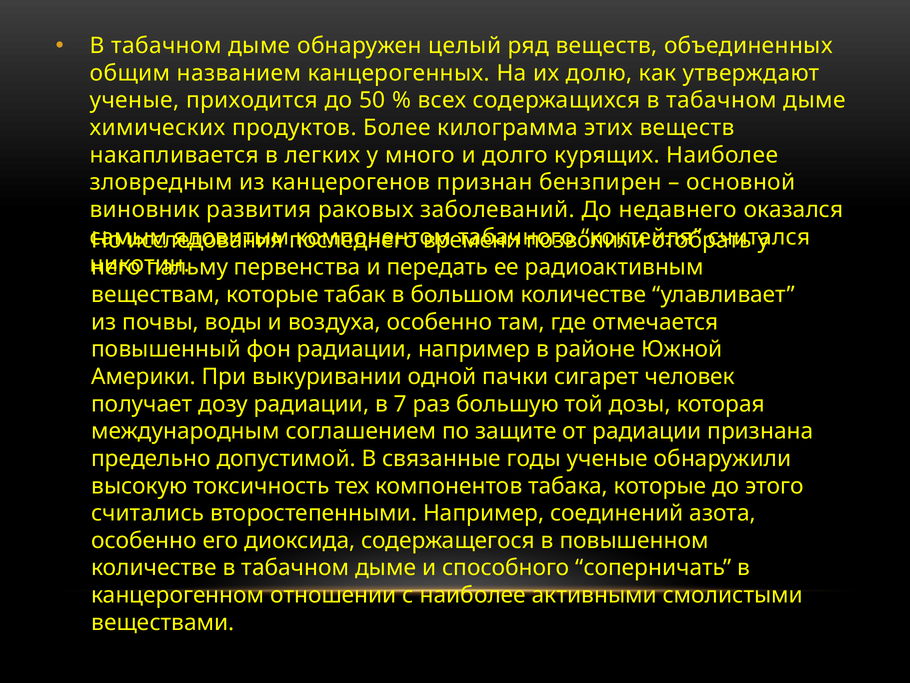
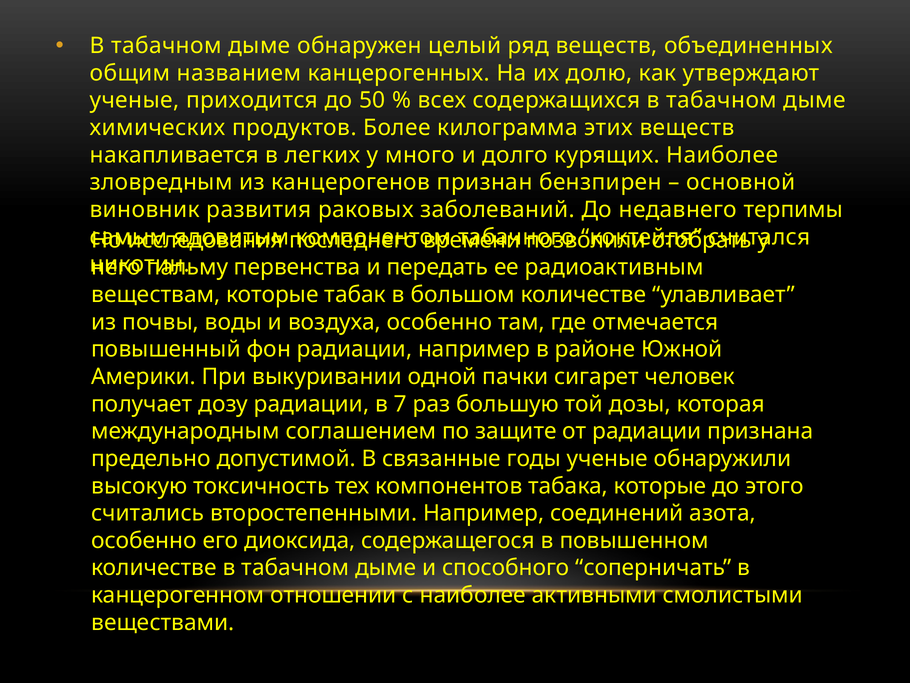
оказался: оказался -> терпимы (793, 210)
